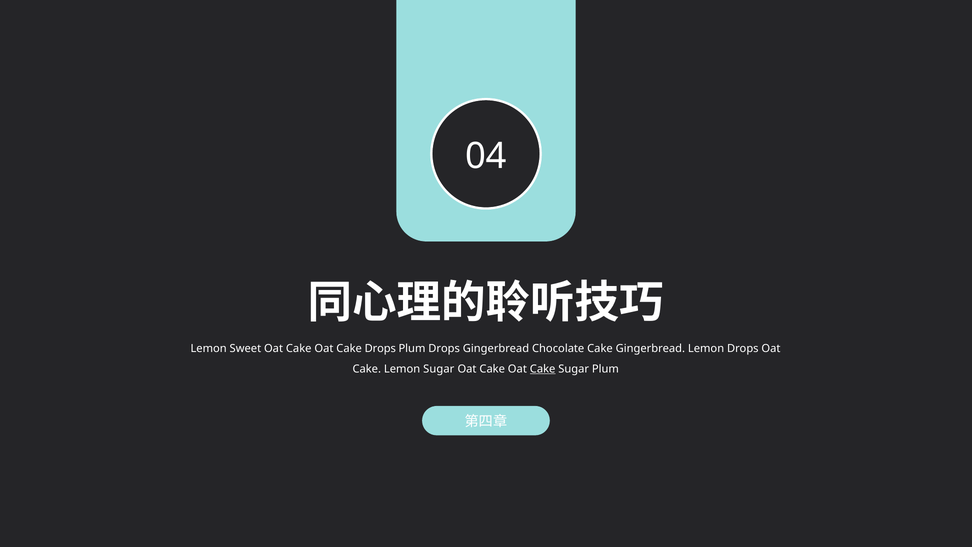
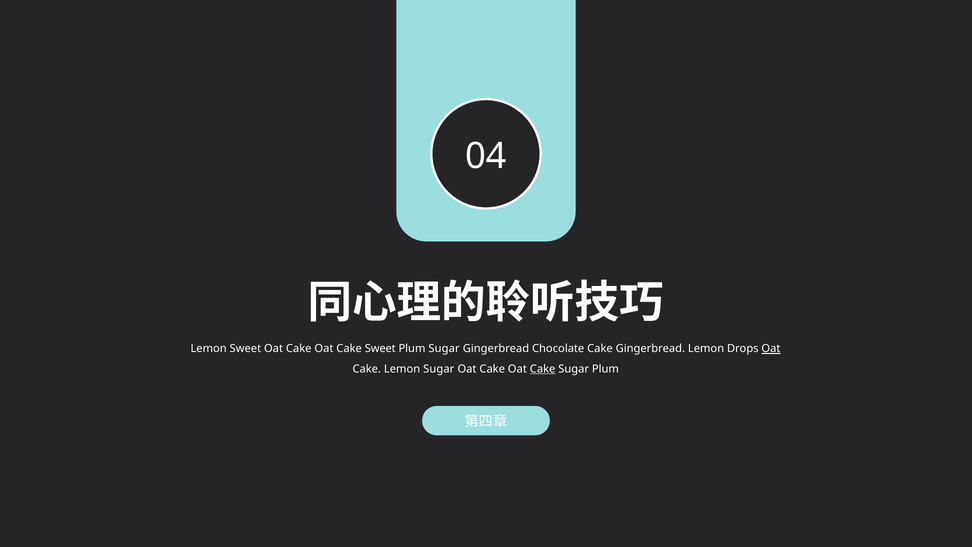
Cake Drops: Drops -> Sweet (380, 349)
Plum Drops: Drops -> Sugar (444, 349)
Oat underline: none -> present (771, 349)
